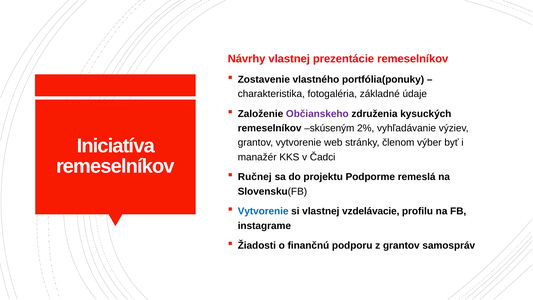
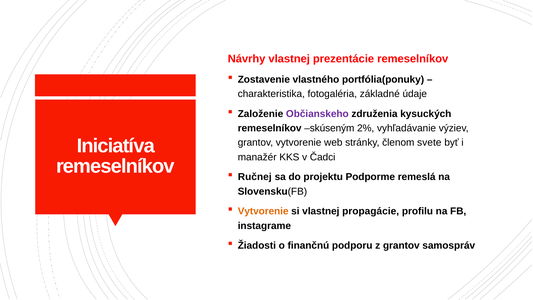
výber: výber -> svete (429, 143)
Vytvorenie colour: blue -> orange (263, 211)
vzdelávacie: vzdelávacie -> propagácie (371, 211)
